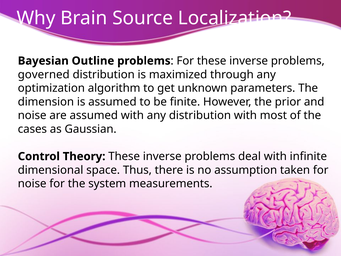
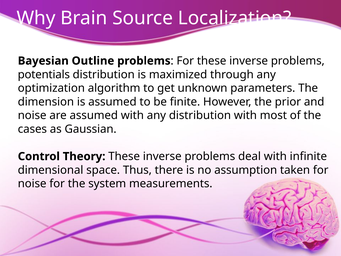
governed: governed -> potentials (44, 74)
